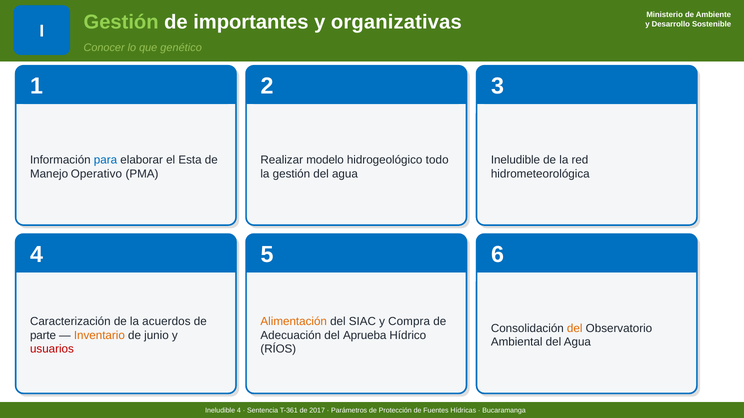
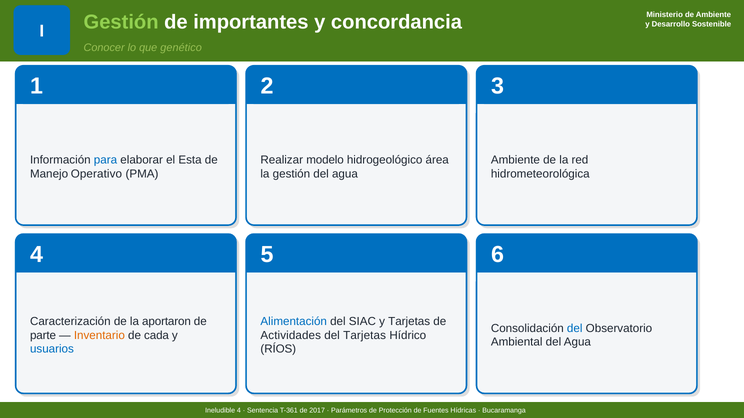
organizativas: organizativas -> concordancia (396, 22)
todo: todo -> área (437, 160)
Ineludible: Ineludible -> Ambiente (515, 160)
acuerdos: acuerdos -> aportaron (166, 322)
Alimentación colour: orange -> blue (294, 322)
y Compra: Compra -> Tarjetas (409, 322)
del colour: orange -> blue (575, 329)
junio: junio -> cada (157, 336)
Adecuación: Adecuación -> Actividades (291, 336)
del Aprueba: Aprueba -> Tarjetas (365, 336)
usuarios colour: red -> blue (52, 350)
